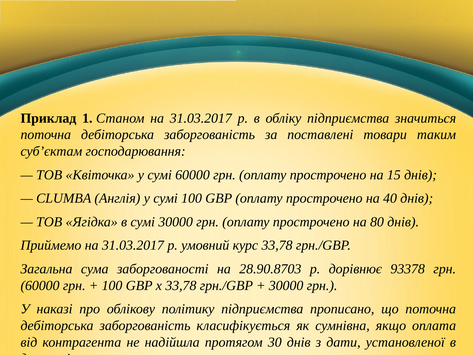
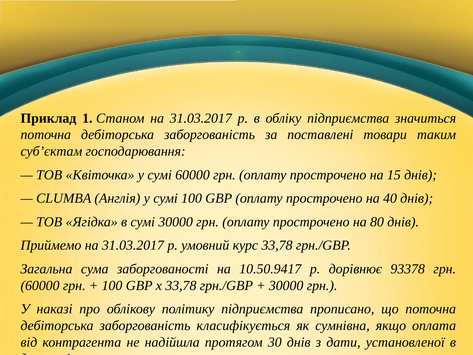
28.90.8703: 28.90.8703 -> 10.50.9417 (270, 269)
